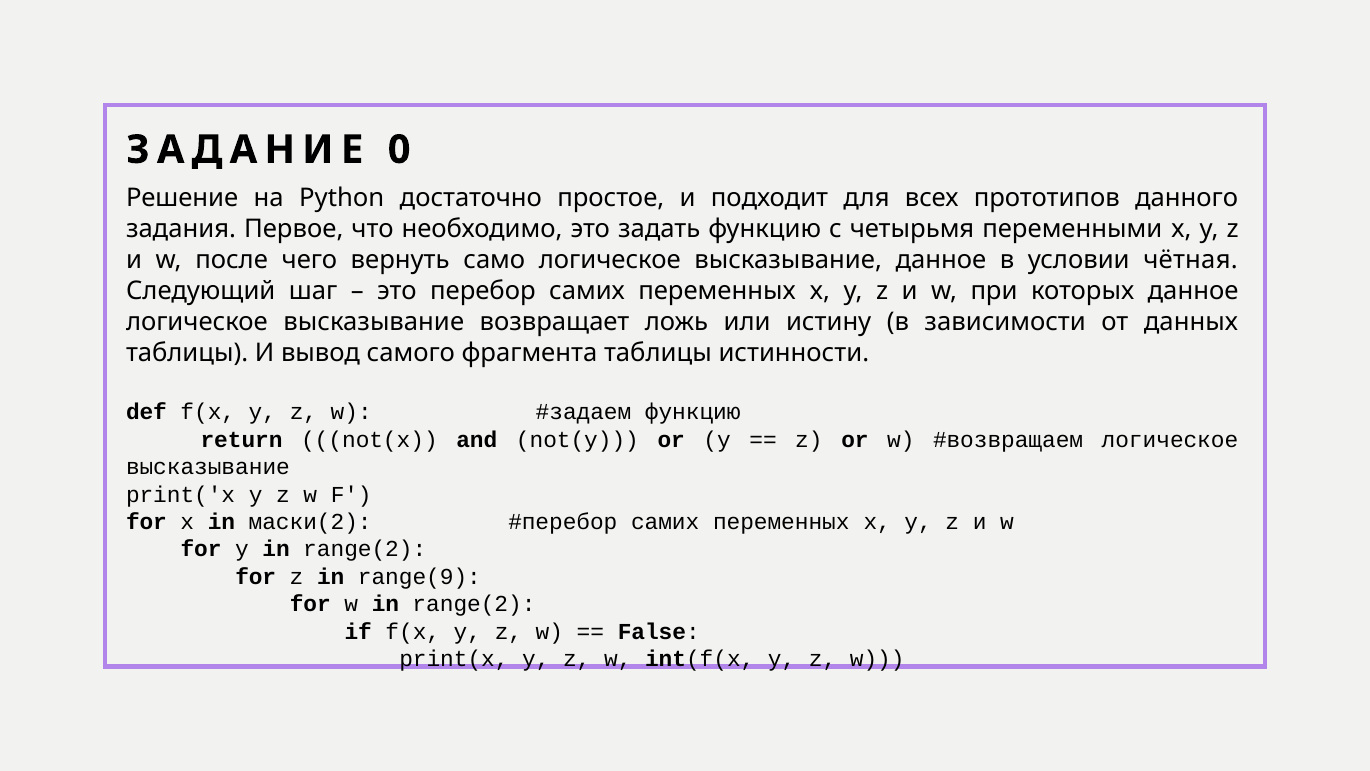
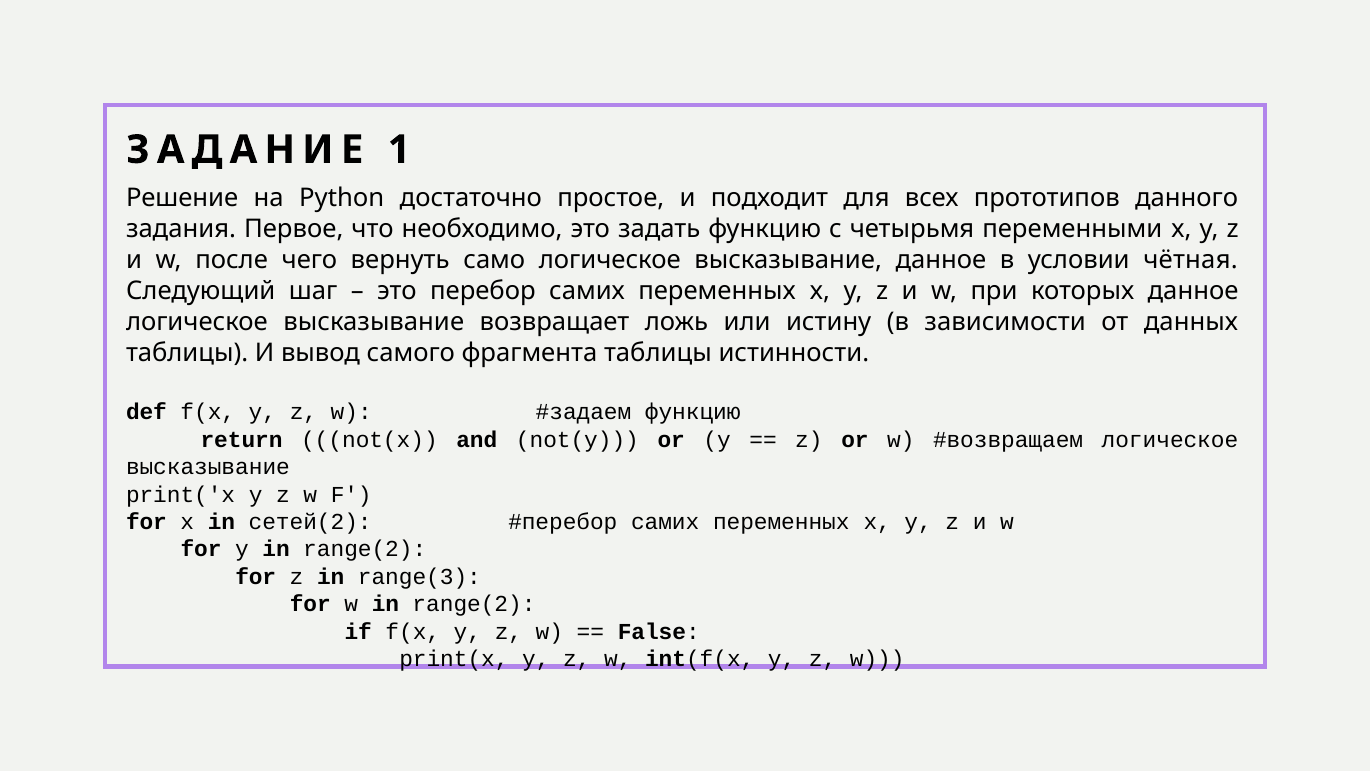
0: 0 -> 1 (399, 150)
маски(2: маски(2 -> сетей(2 (310, 522)
range(9: range(9 -> range(3 (419, 576)
